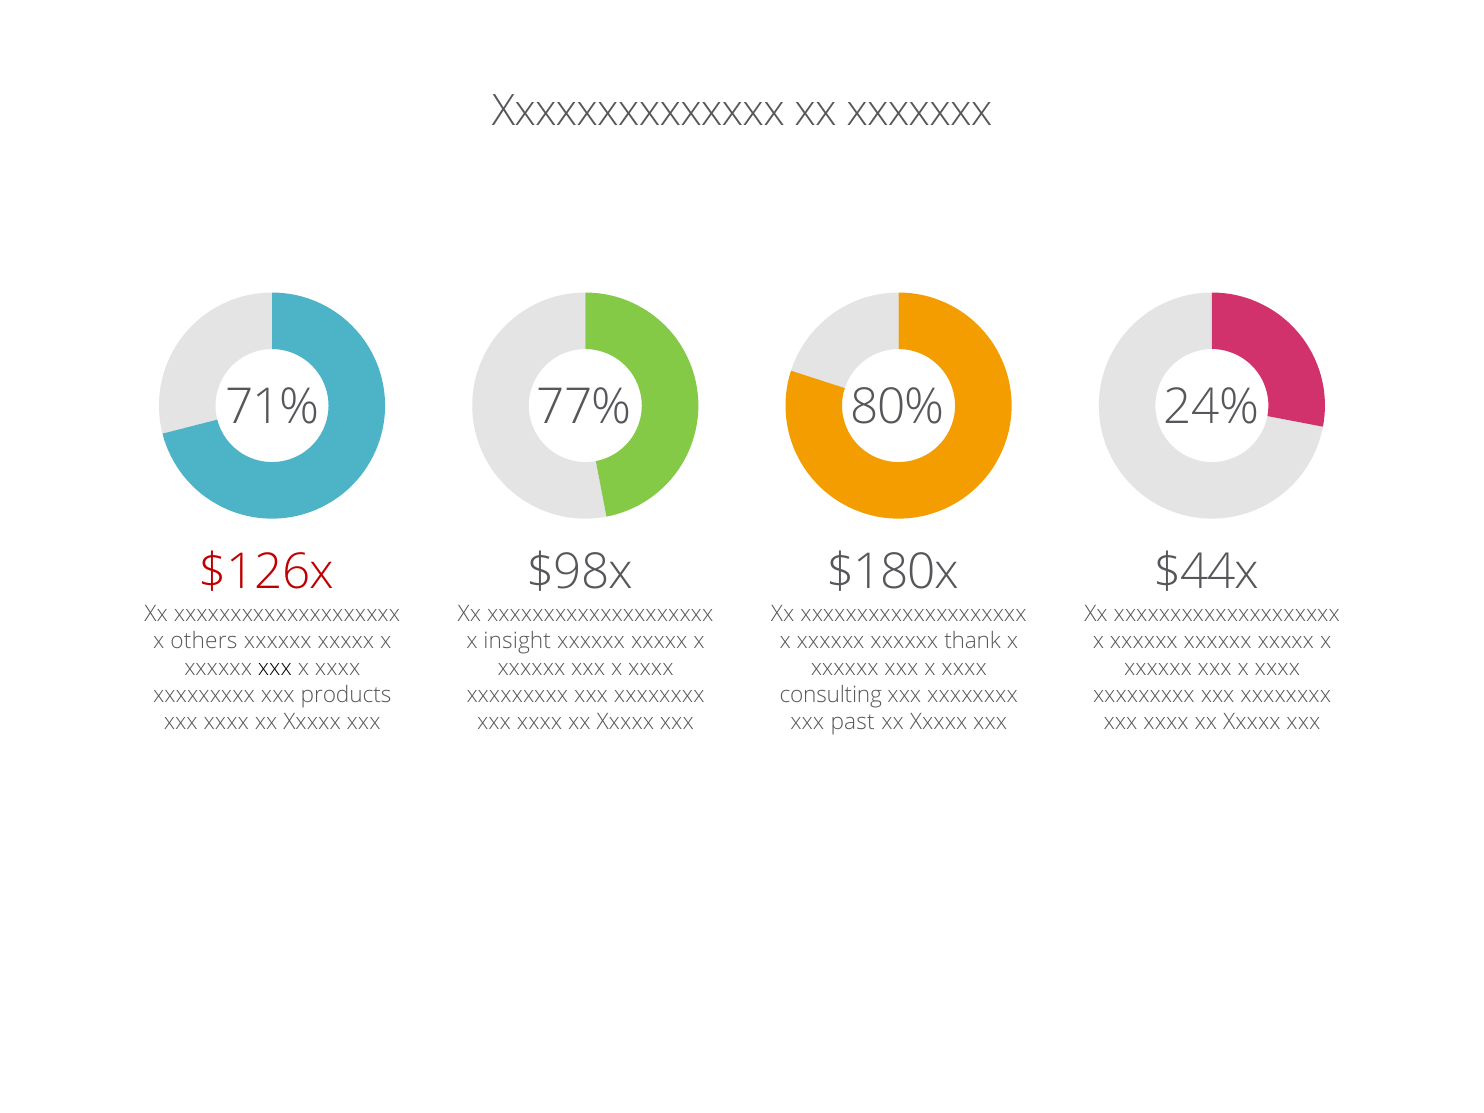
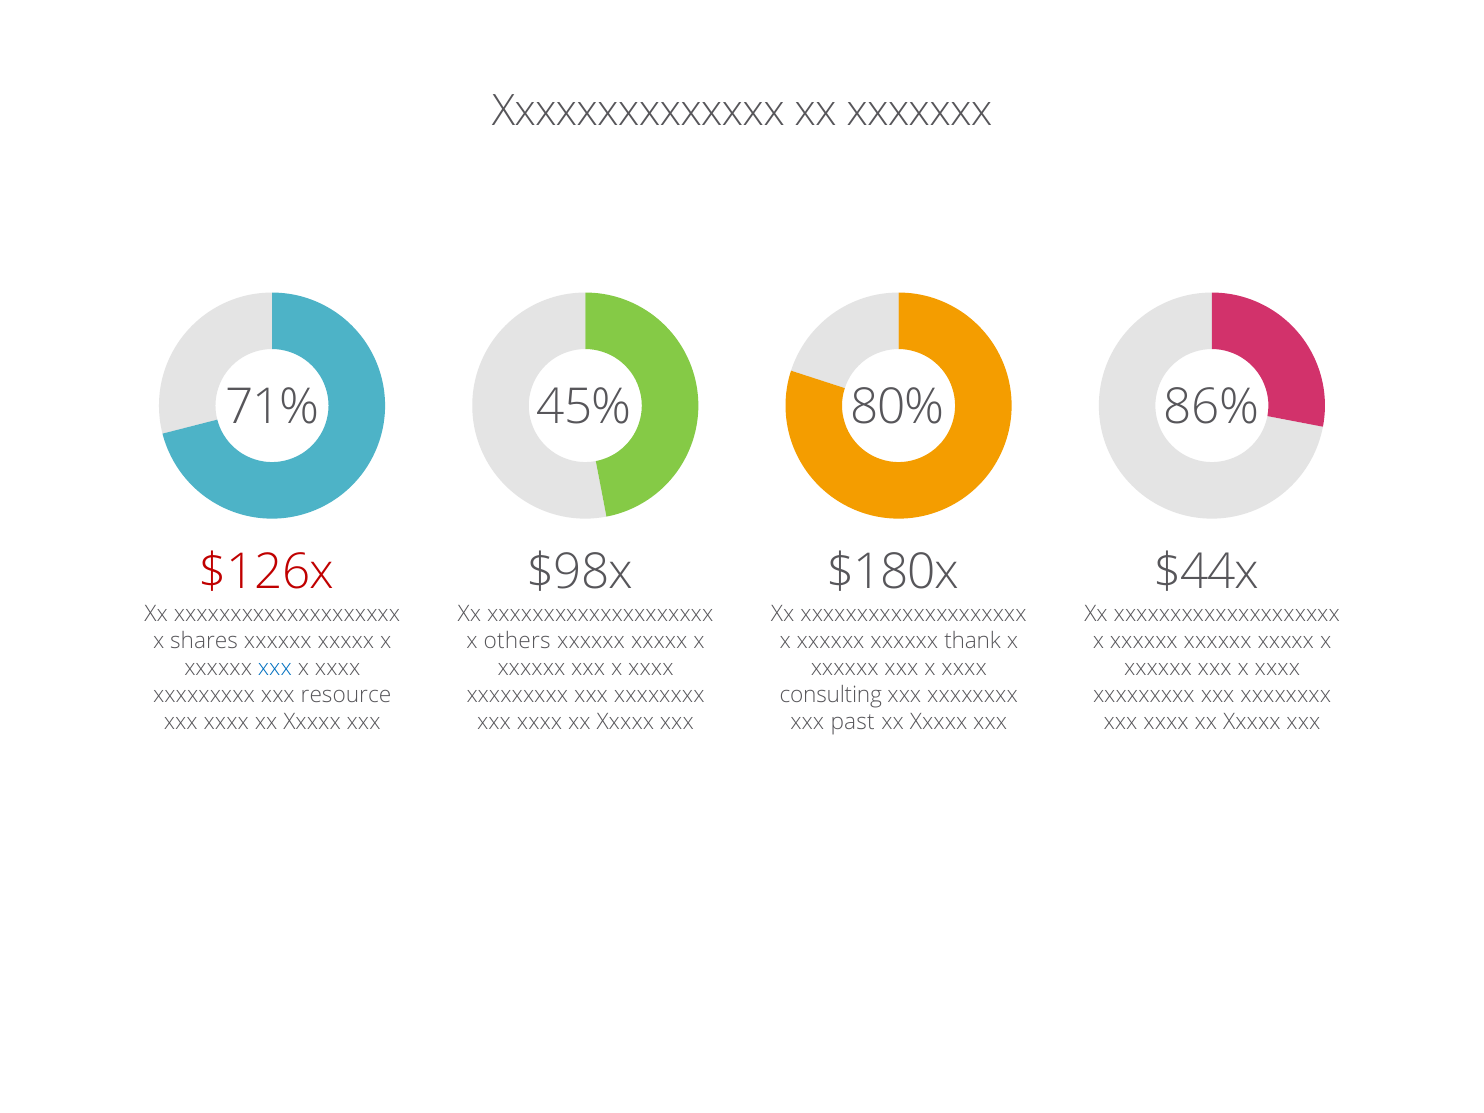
77%: 77% -> 45% (584, 408)
24%: 24% -> 86% (1211, 408)
others: others -> shares (204, 641)
insight: insight -> others (517, 641)
xxx colour: black -> blue (275, 668)
products: products -> resource (346, 695)
